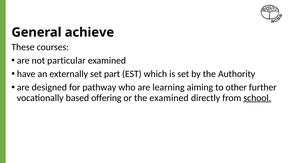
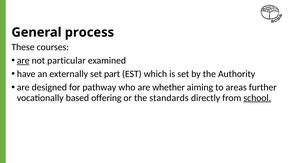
achieve: achieve -> process (89, 32)
are underline: none -> present (23, 60)
learning: learning -> whether (169, 87)
other: other -> areas (236, 87)
the examined: examined -> standards (169, 98)
